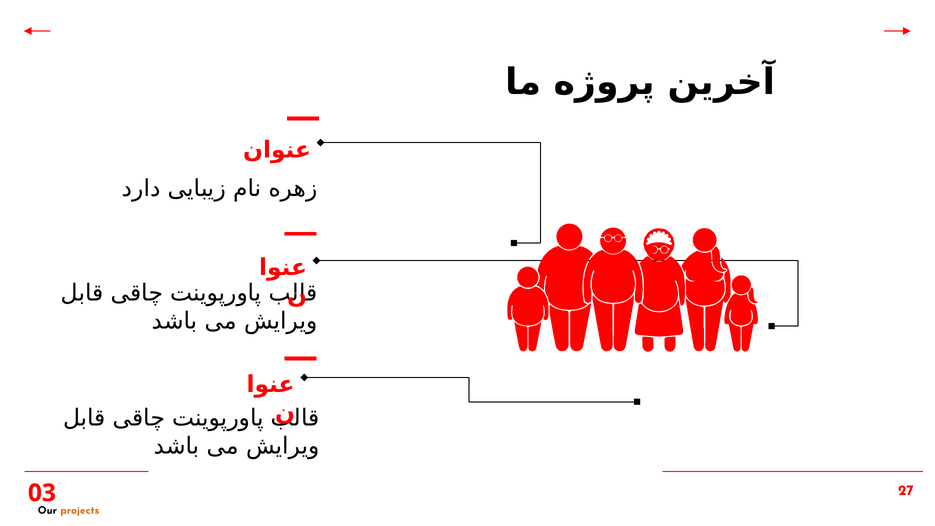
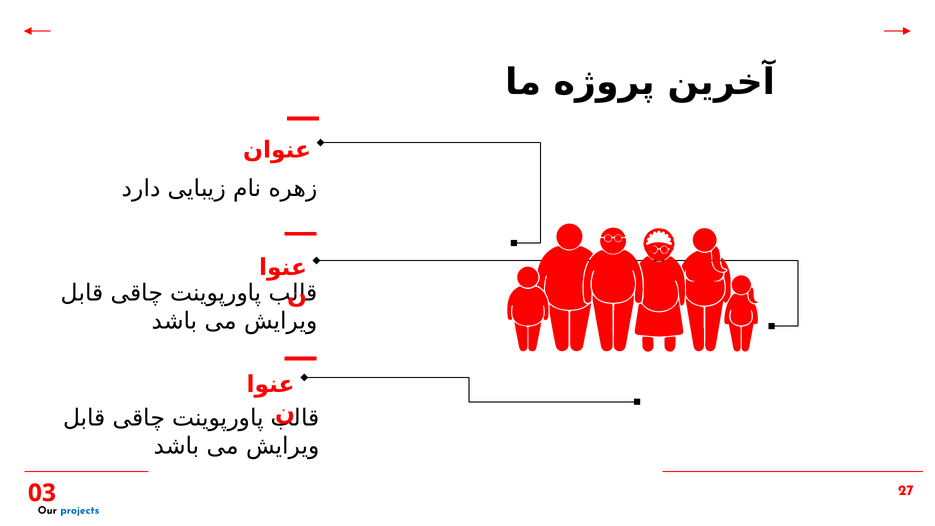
projects colour: orange -> blue (80, 510)
